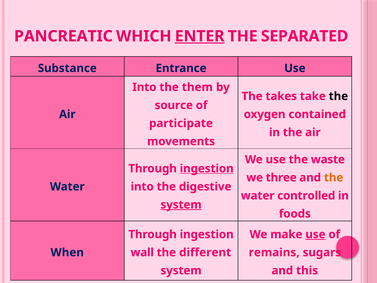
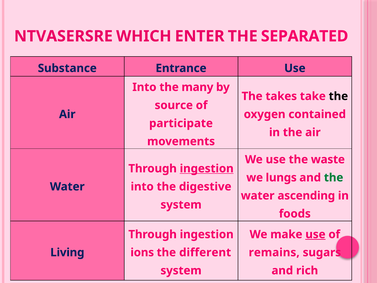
PANCREATIC: PANCREATIC -> NTVASERSRE (63, 36)
ENTER underline: present -> none (200, 36)
them: them -> many (197, 87)
three: three -> lungs (281, 177)
the colour: orange -> green (334, 177)
controlled: controlled -> ascending (306, 195)
system underline: present -> none (181, 205)
When: When -> Living (67, 252)
wall: wall -> ions (142, 252)
this: this -> rich (307, 270)
